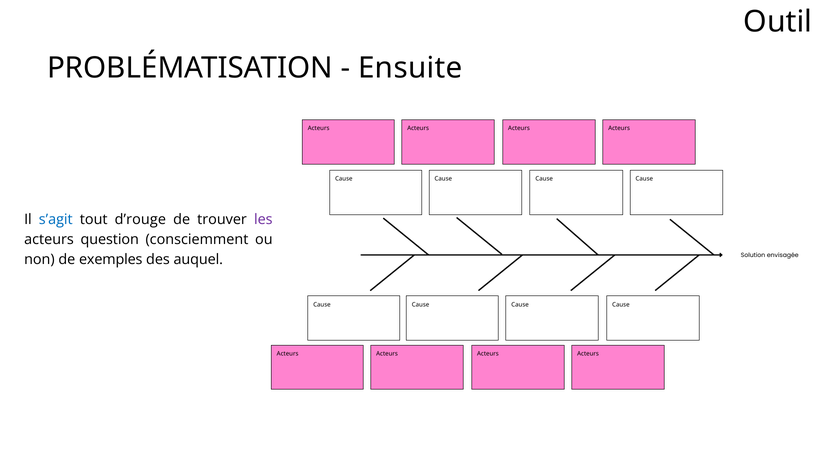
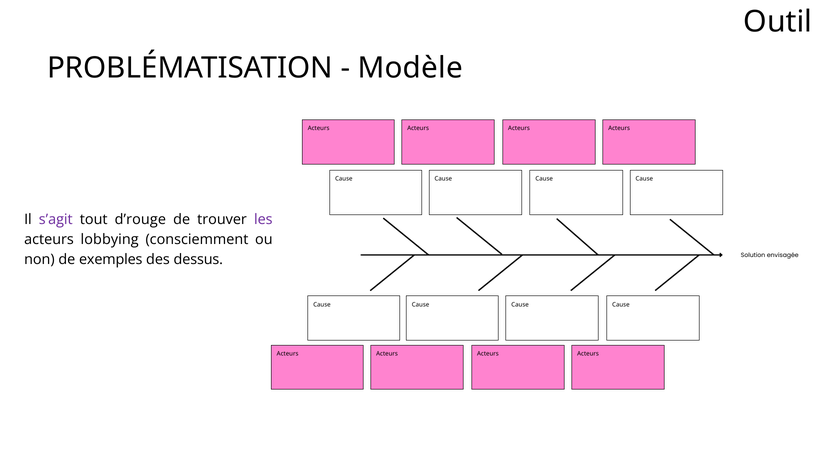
Ensuite: Ensuite -> Modèle (410, 68)
s’agit colour: blue -> purple (56, 220)
question: question -> lobbying (110, 240)
auquel: auquel -> dessus (198, 260)
